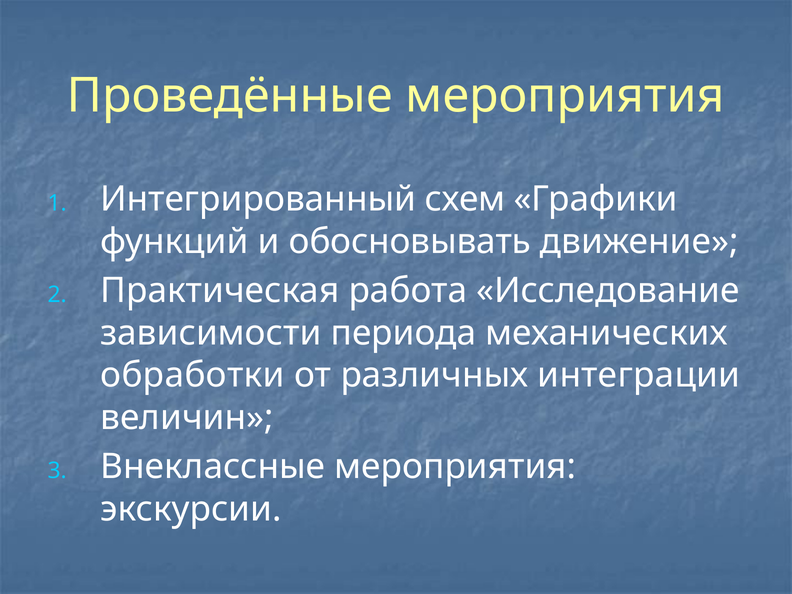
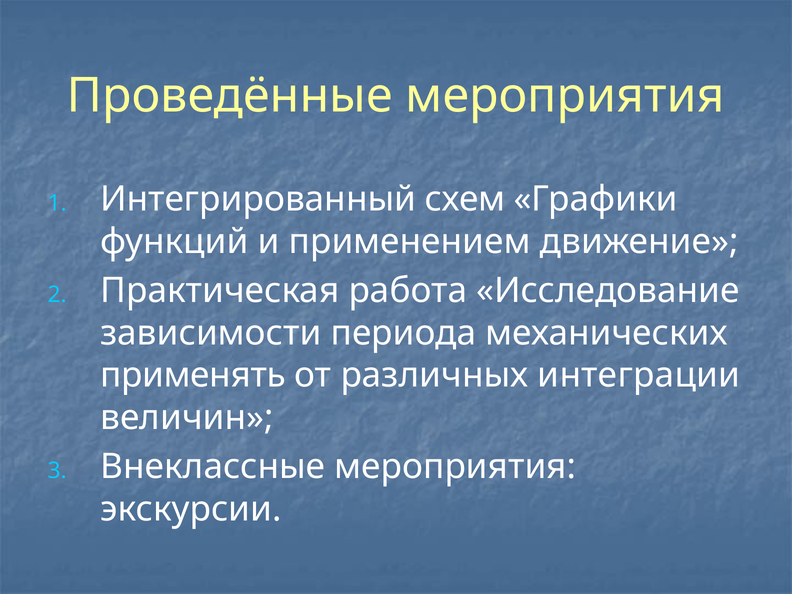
обосновывать: обосновывать -> применением (410, 241)
обработки: обработки -> применять (193, 375)
